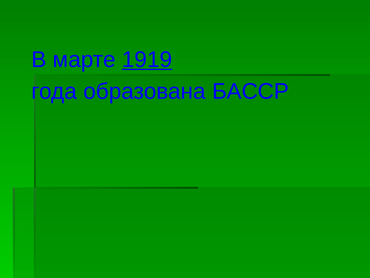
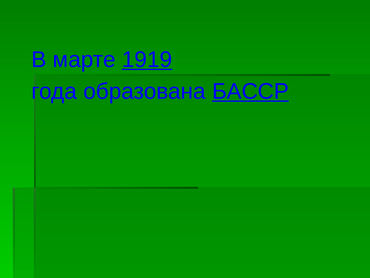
БАССР underline: none -> present (250, 91)
